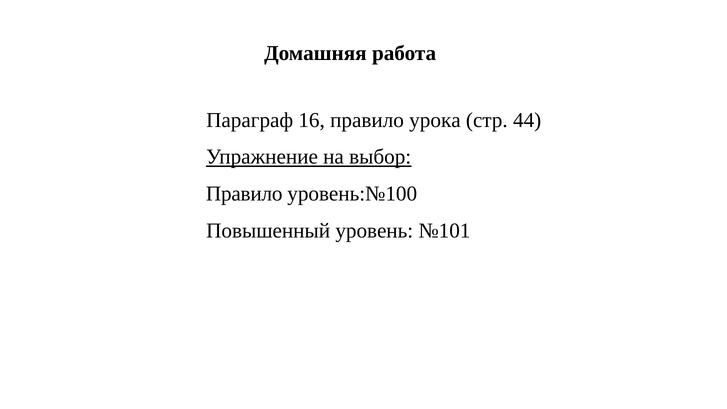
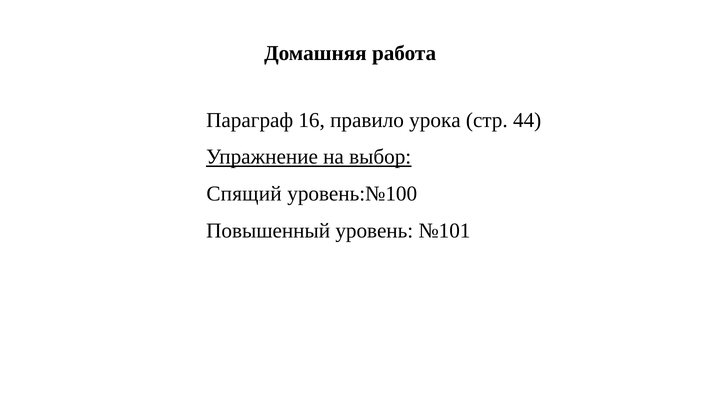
Правило: Правило -> Спящий (244, 194)
